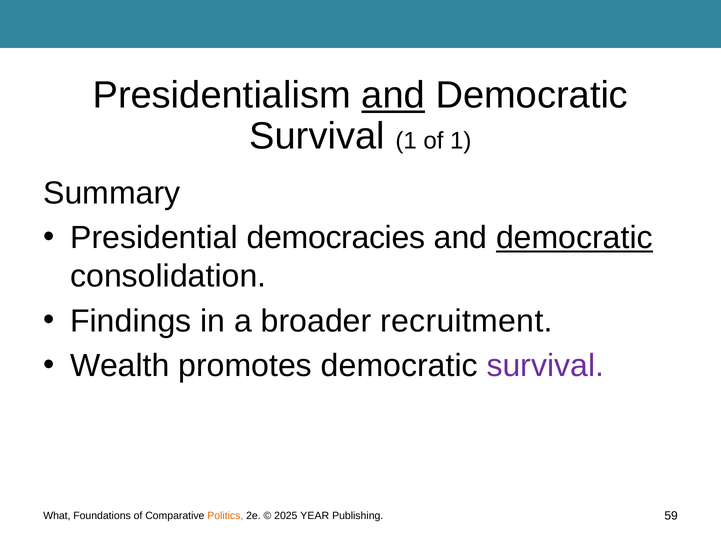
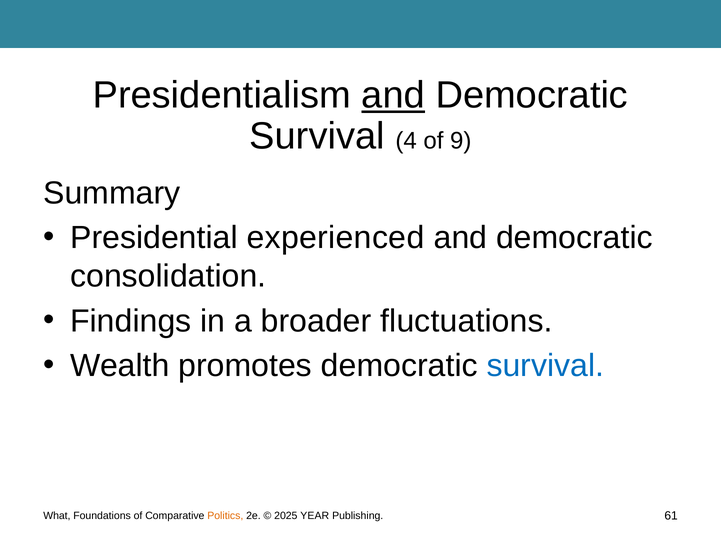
Survival 1: 1 -> 4 (406, 141)
of 1: 1 -> 9 (461, 141)
democracies: democracies -> experienced (336, 238)
democratic underline: present -> none (574, 238)
recruitment: recruitment -> fluctuations (467, 322)
survival colour: purple -> blue (545, 366)
59: 59 -> 61 (671, 516)
